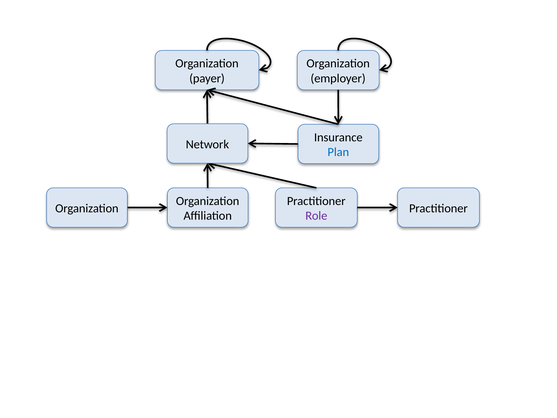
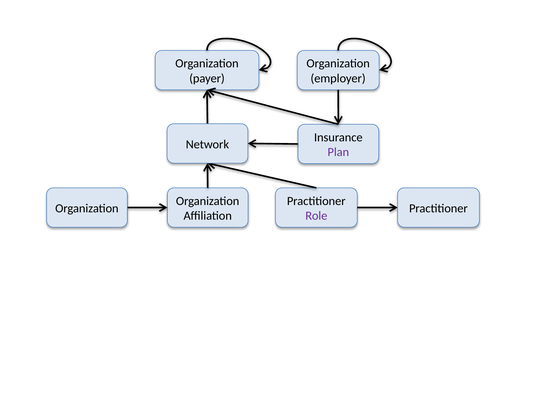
Plan colour: blue -> purple (338, 152)
